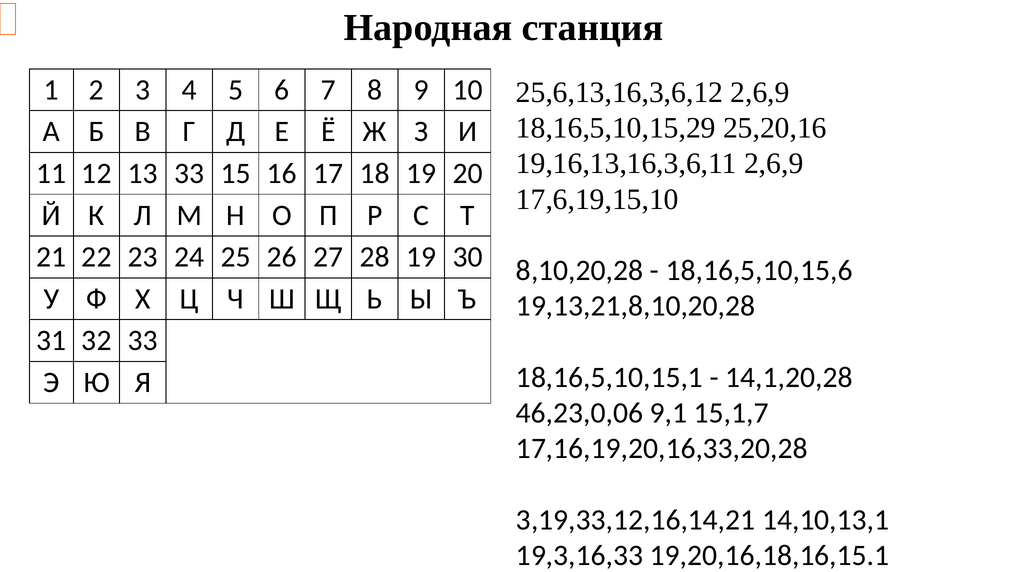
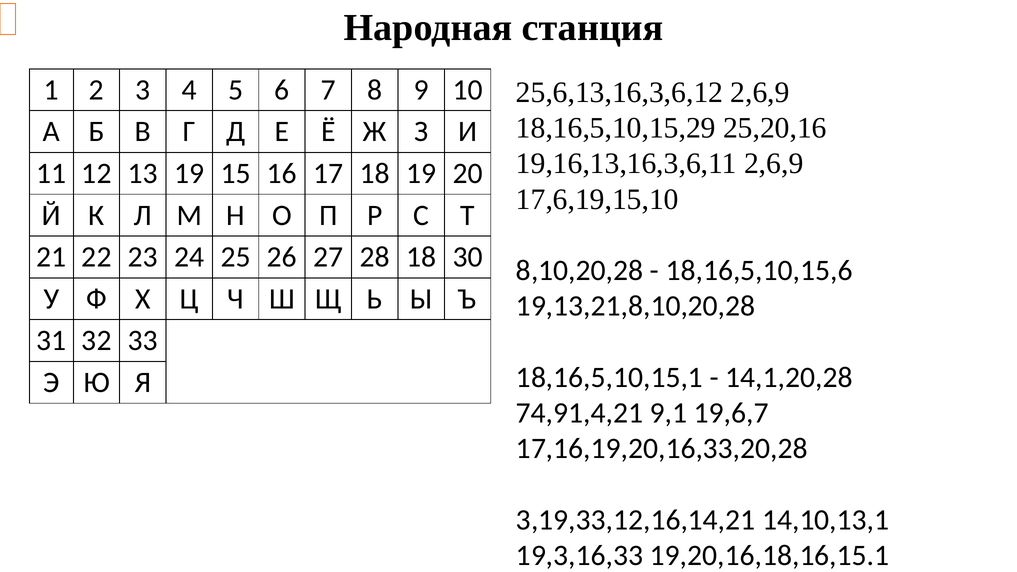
13 33: 33 -> 19 (189, 173)
28 19: 19 -> 18 (421, 257)
46,23,0,06: 46,23,0,06 -> 74,91,4,21 (580, 413)
15,1,7: 15,1,7 -> 19,6,7 (731, 413)
